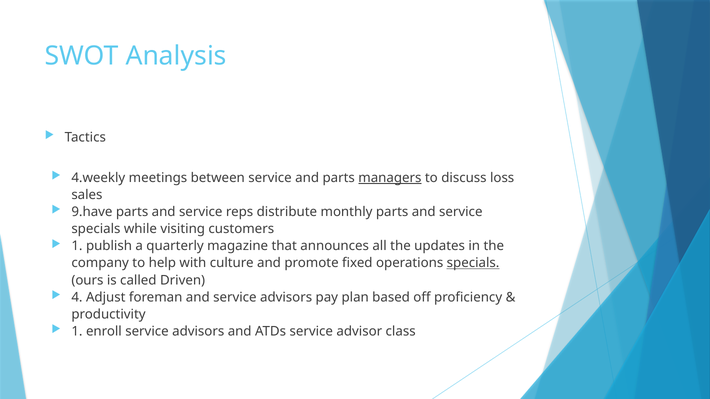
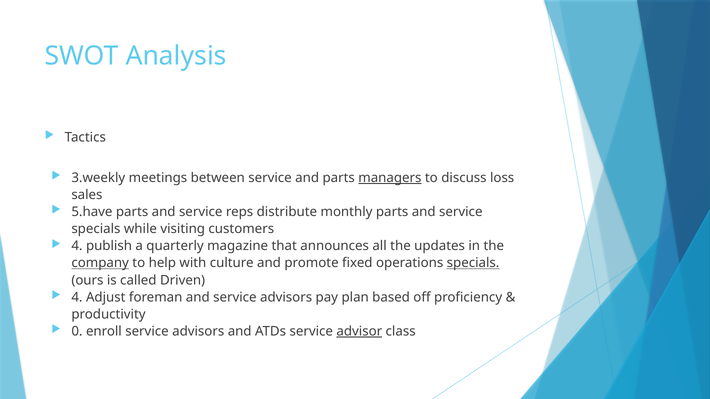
4.weekly: 4.weekly -> 3.weekly (98, 178)
9.have: 9.have -> 5.have (92, 212)
1: 1 -> 4 (77, 246)
company underline: none -> present (100, 263)
1: 1 -> 0 (77, 332)
advisor underline: none -> present (359, 332)
